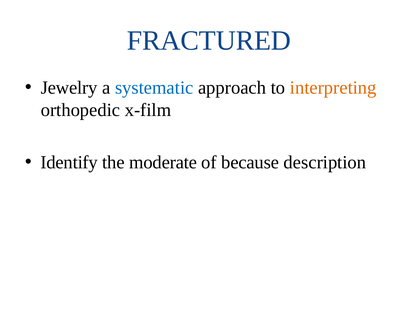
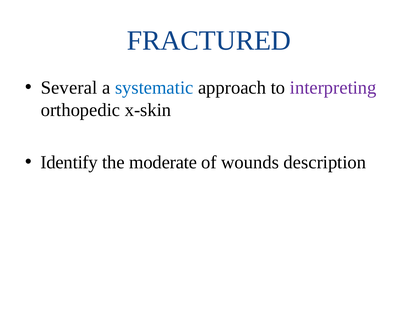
Jewelry: Jewelry -> Several (69, 88)
interpreting colour: orange -> purple (333, 88)
x-film: x-film -> x-skin (148, 110)
because: because -> wounds (250, 162)
